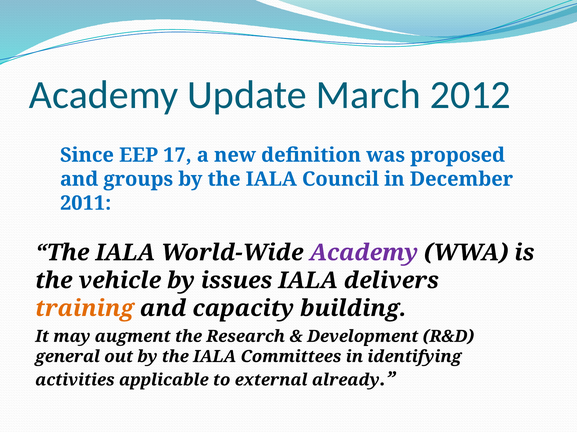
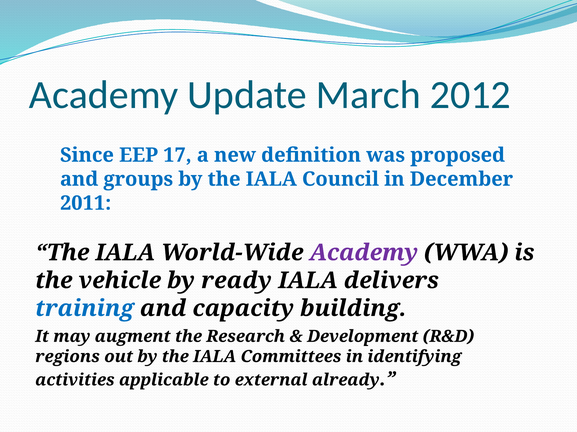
issues: issues -> ready (236, 281)
training colour: orange -> blue (85, 309)
general: general -> regions (68, 357)
